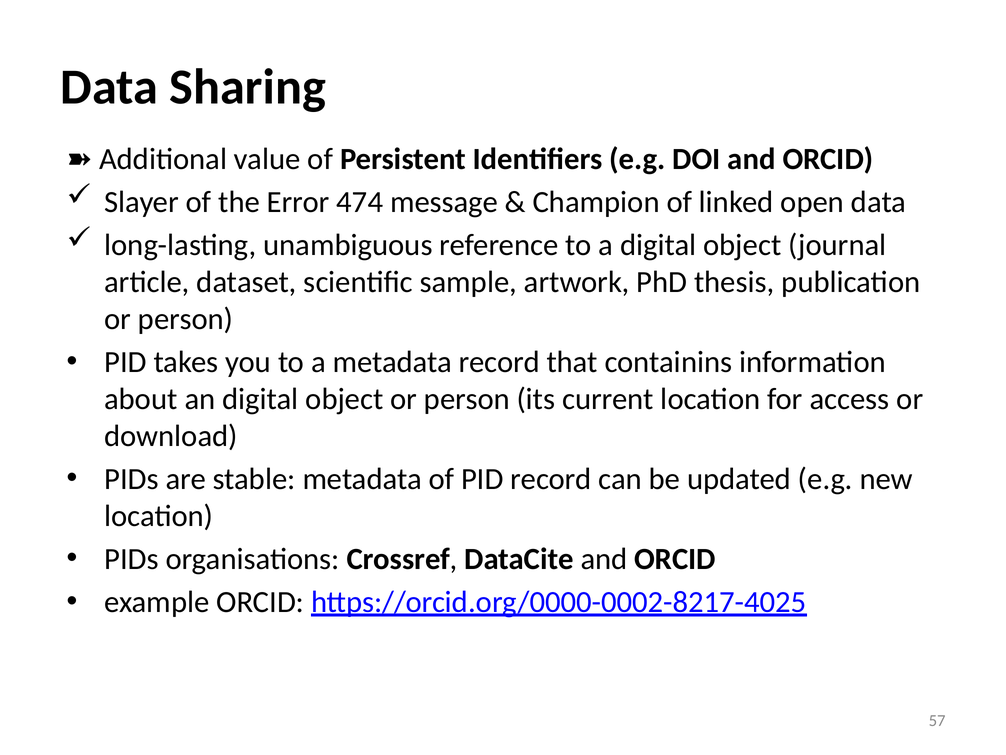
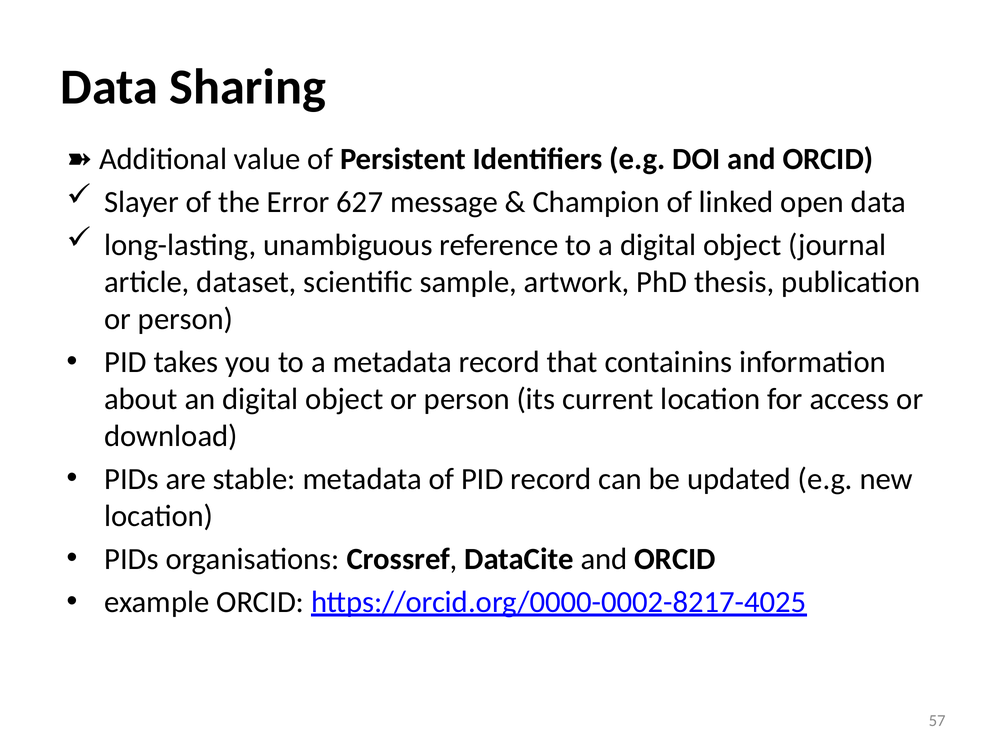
474: 474 -> 627 (360, 202)
